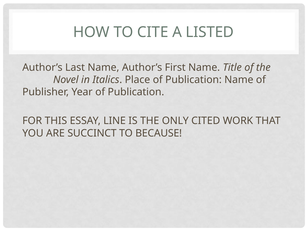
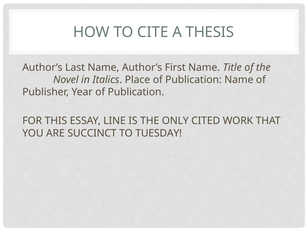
LISTED: LISTED -> THESIS (210, 32)
BECAUSE: BECAUSE -> TUESDAY (159, 133)
